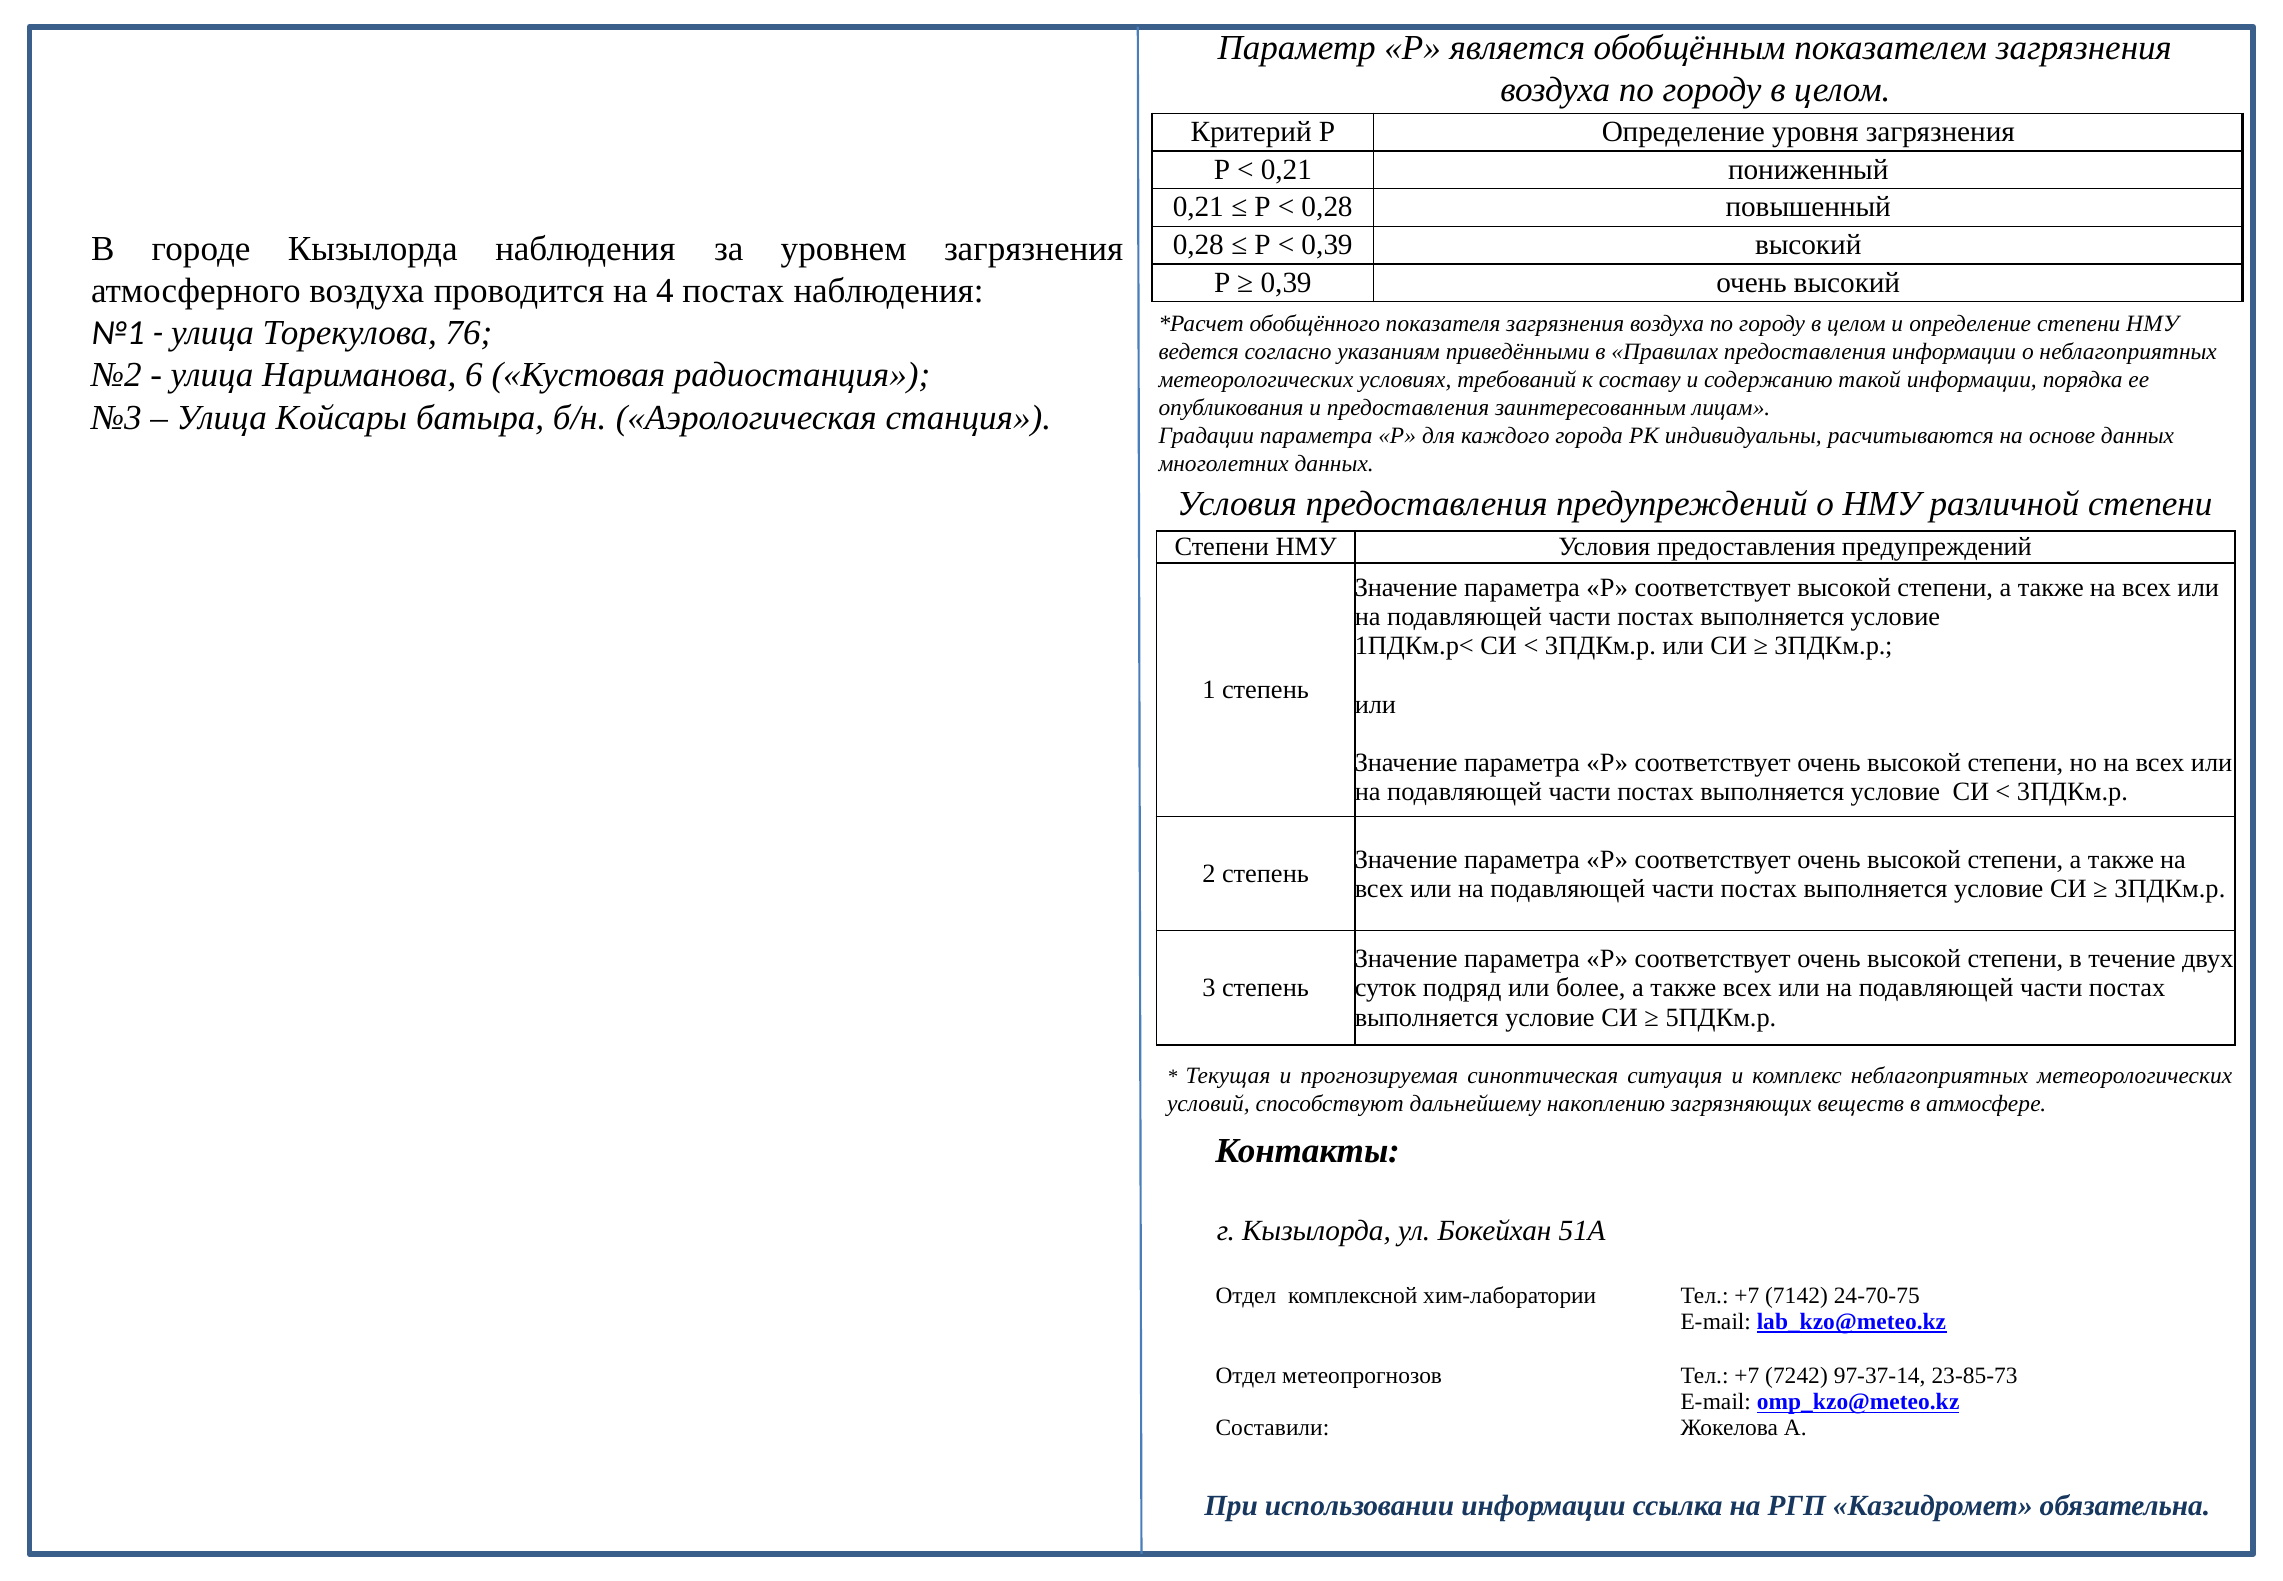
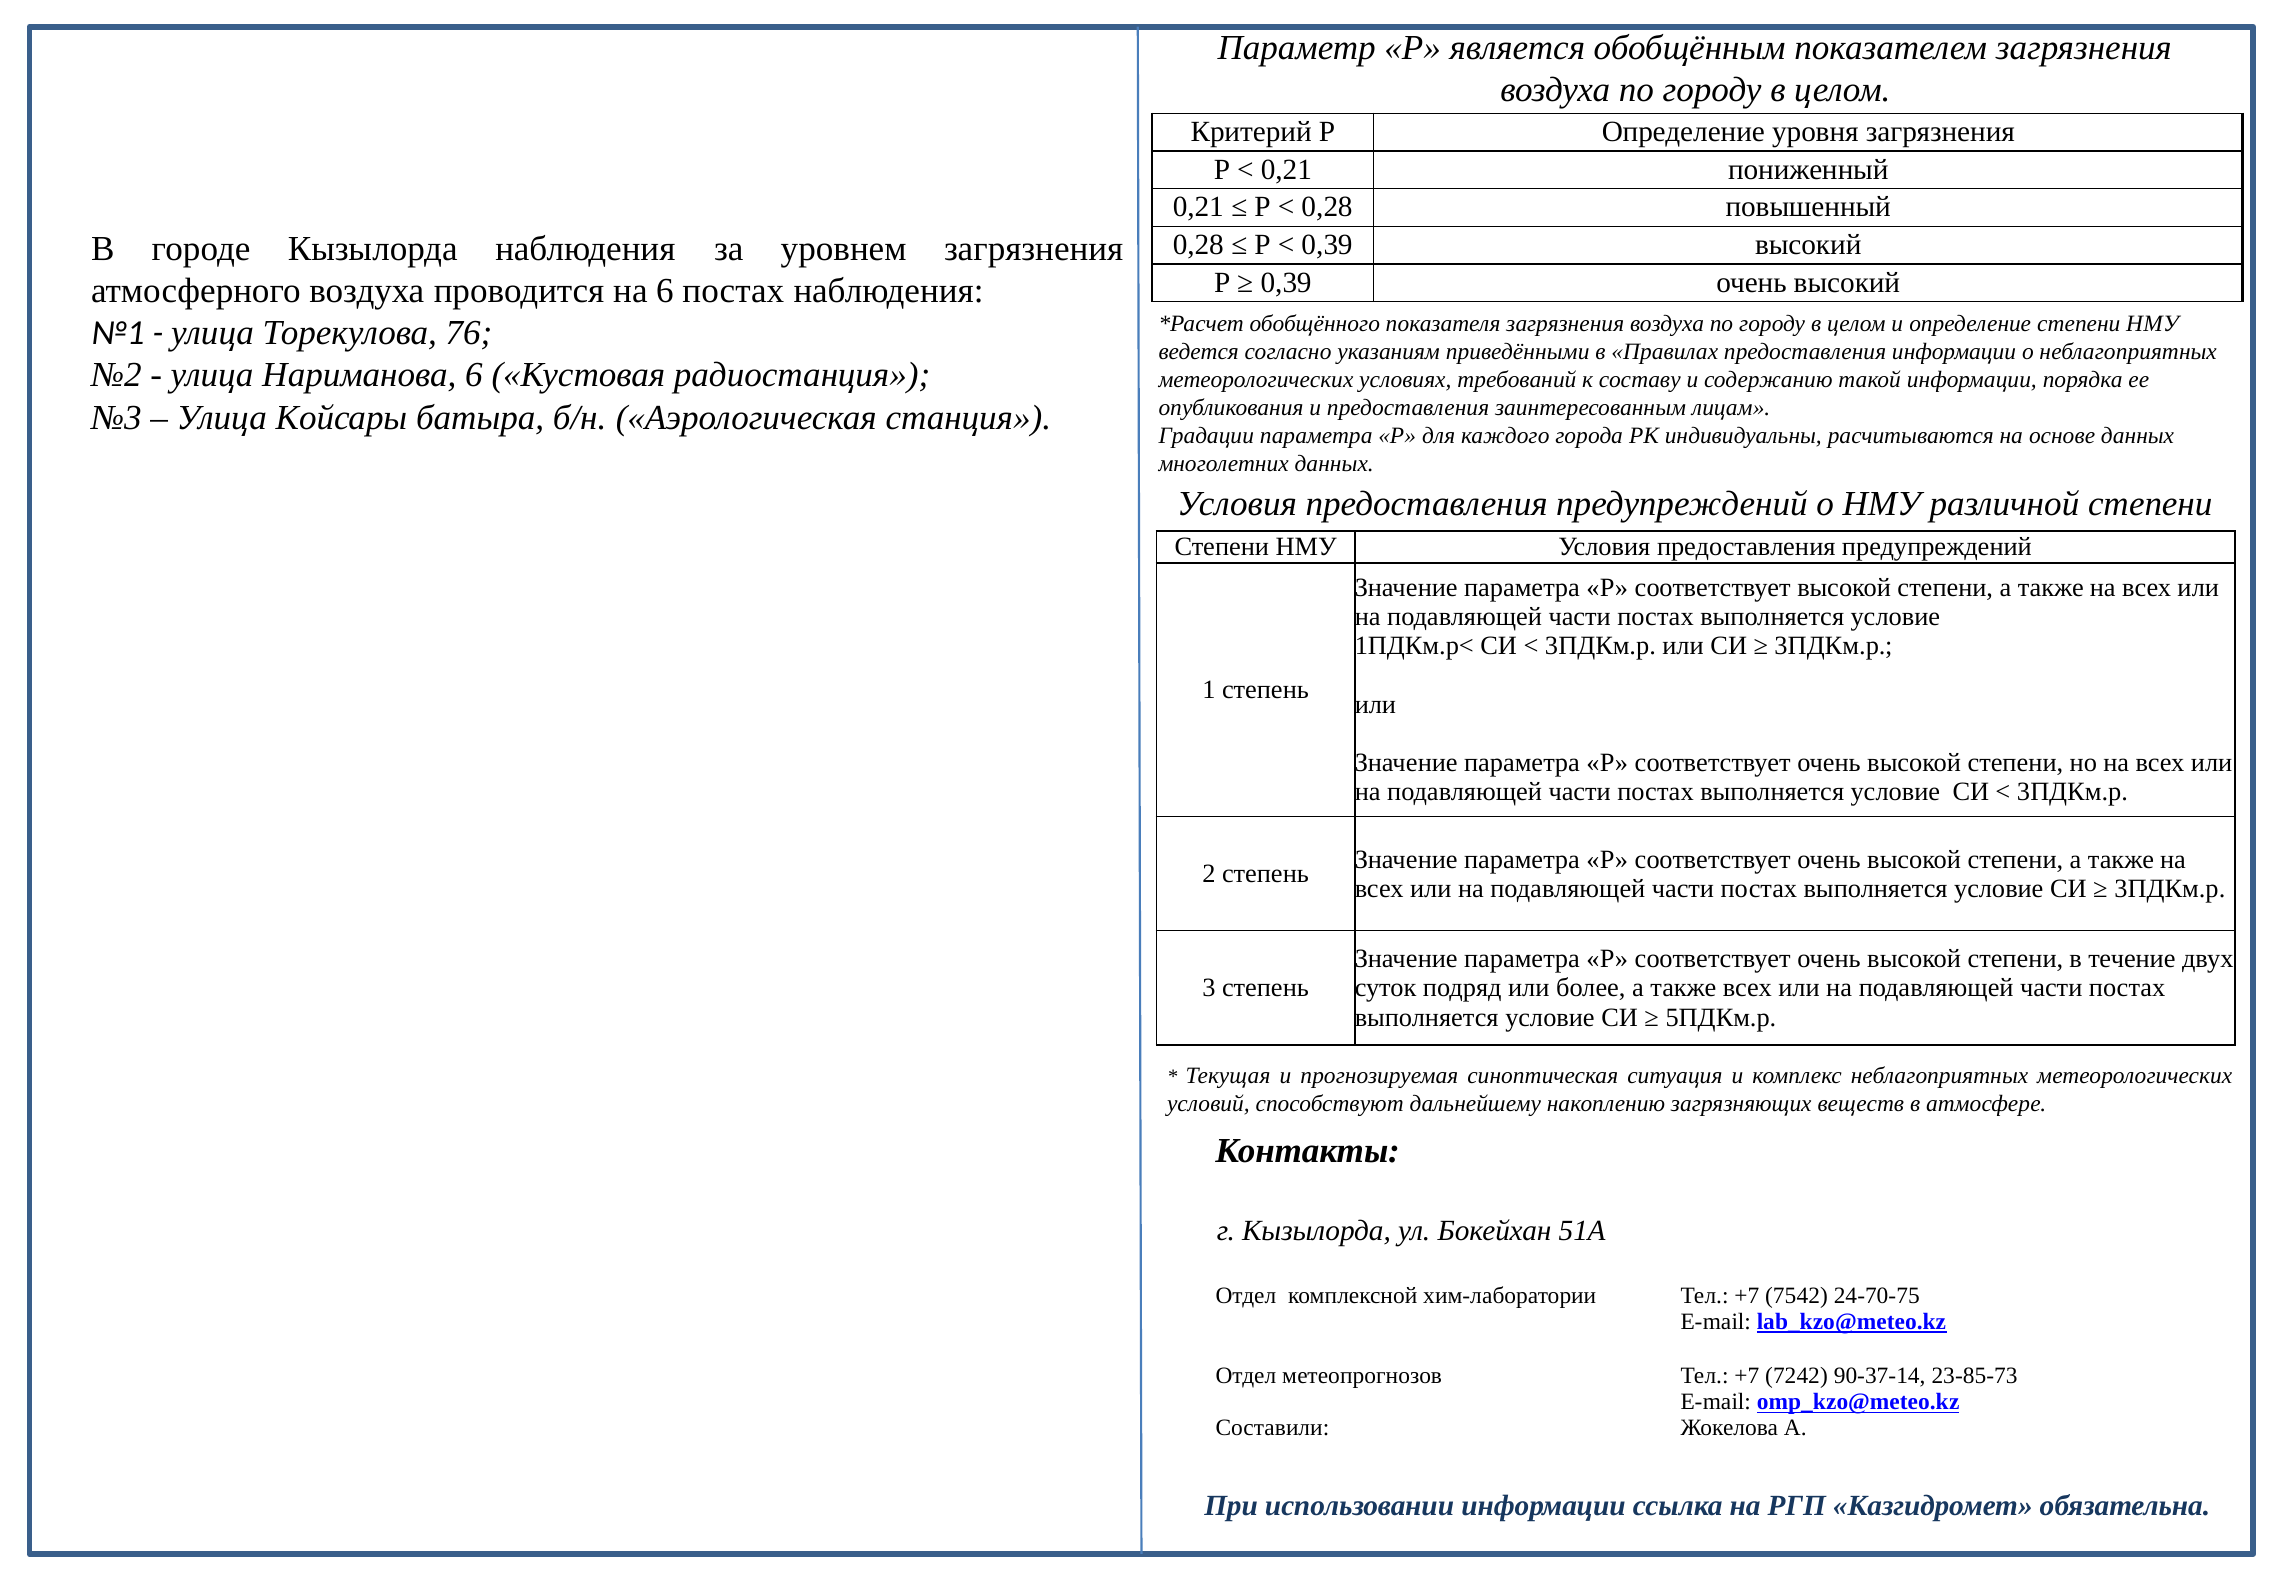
на 4: 4 -> 6 (665, 291)
7142: 7142 -> 7542 (1796, 1295)
97-37-14: 97-37-14 -> 90-37-14 (1880, 1376)
